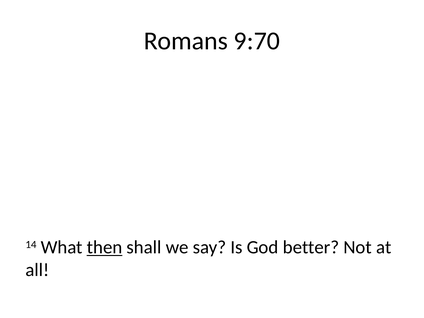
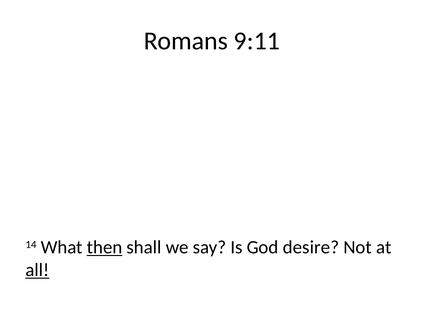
9:70: 9:70 -> 9:11 (257, 41)
better: better -> desire (311, 247)
all underline: none -> present (37, 270)
